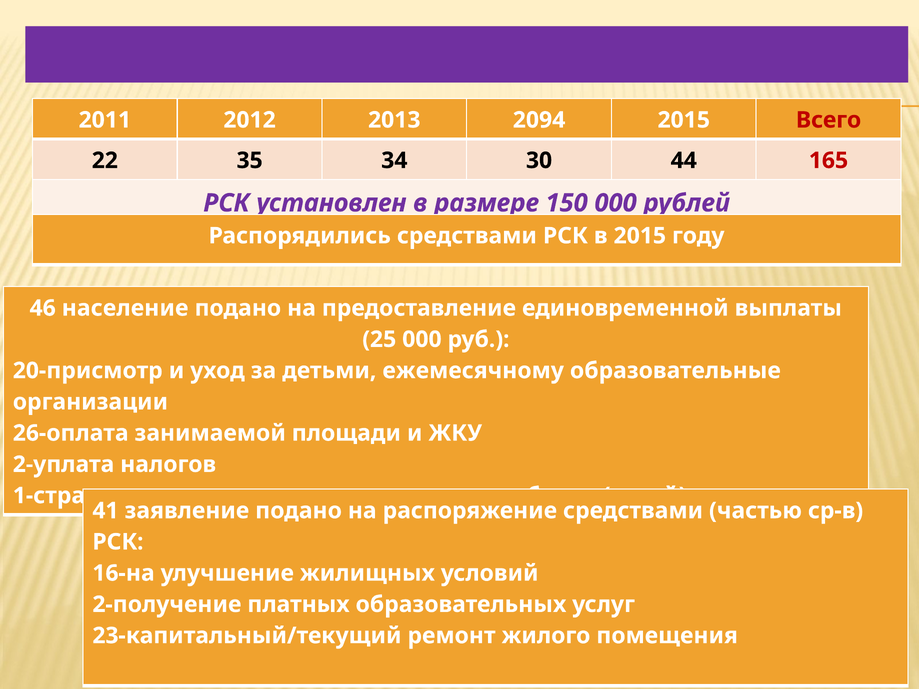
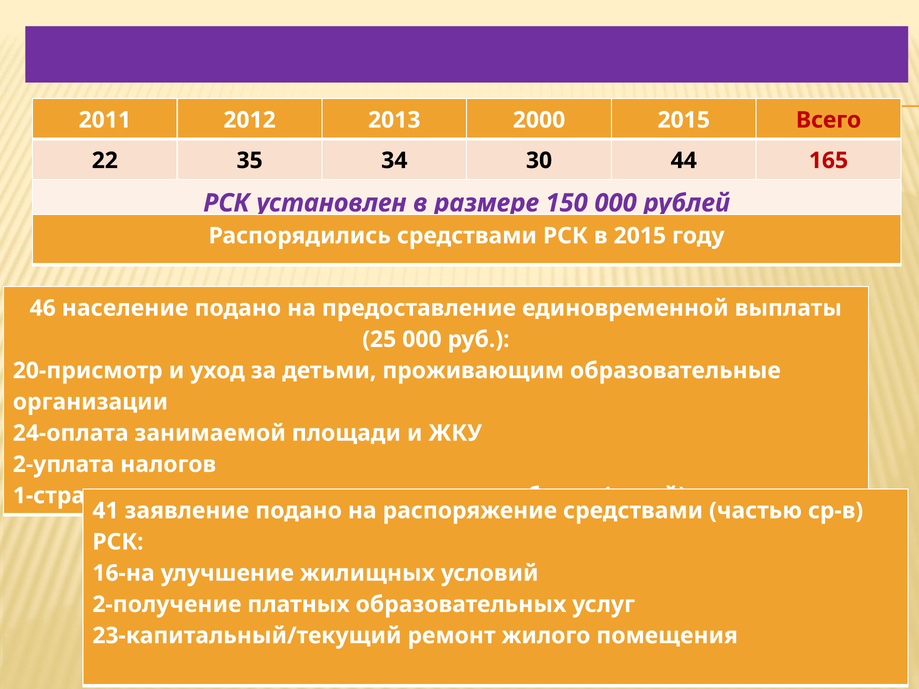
2094: 2094 -> 2000 (539, 120)
ежемесячному: ежемесячному -> проживающим (473, 371)
26-оплата: 26-оплата -> 24-оплата (71, 433)
